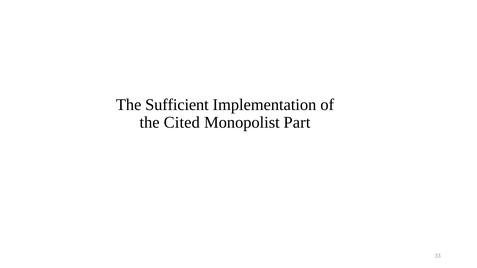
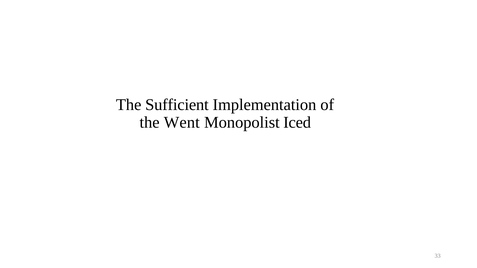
Cited: Cited -> Went (182, 122)
Part: Part -> Iced (297, 122)
